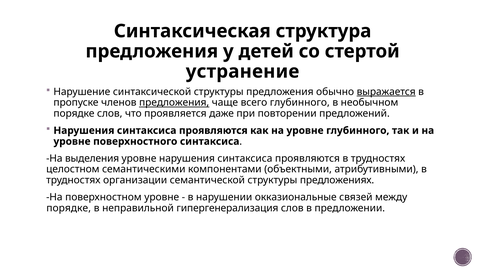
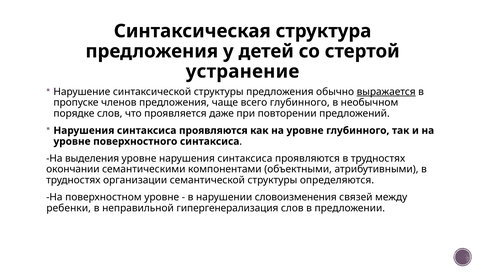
предложения underline: present -> none (174, 103)
целостном: целостном -> окончании (73, 169)
предложениях: предложениях -> определяются (337, 180)
окказиональные: окказиональные -> словоизменения (296, 197)
порядке: порядке -> ребенки (69, 208)
